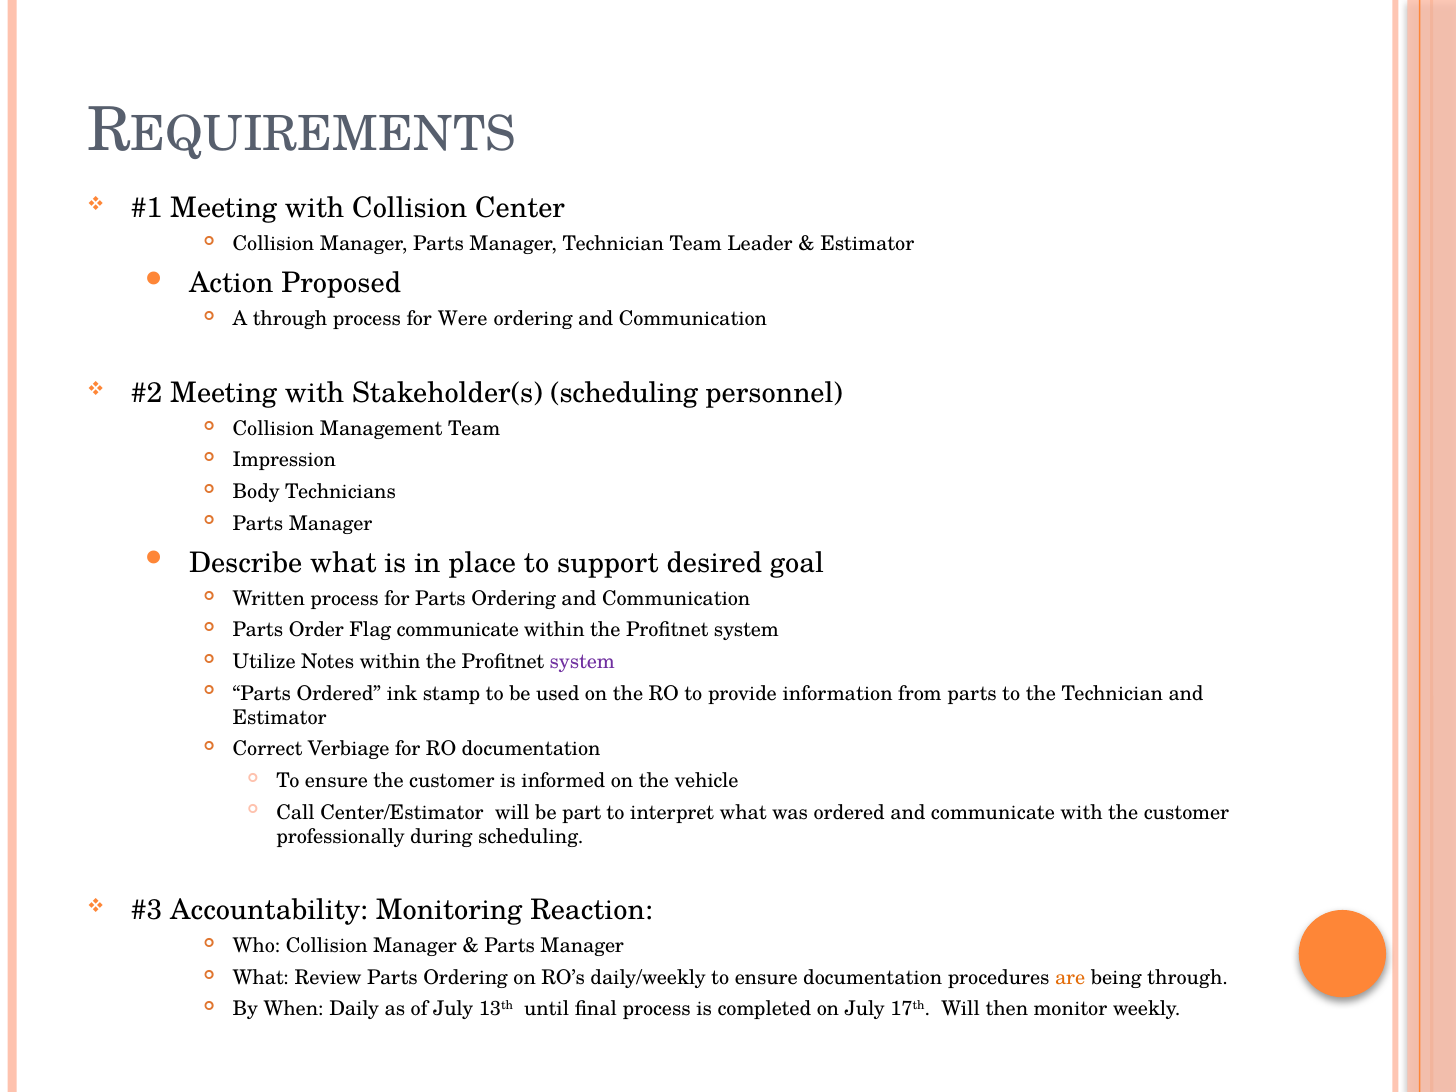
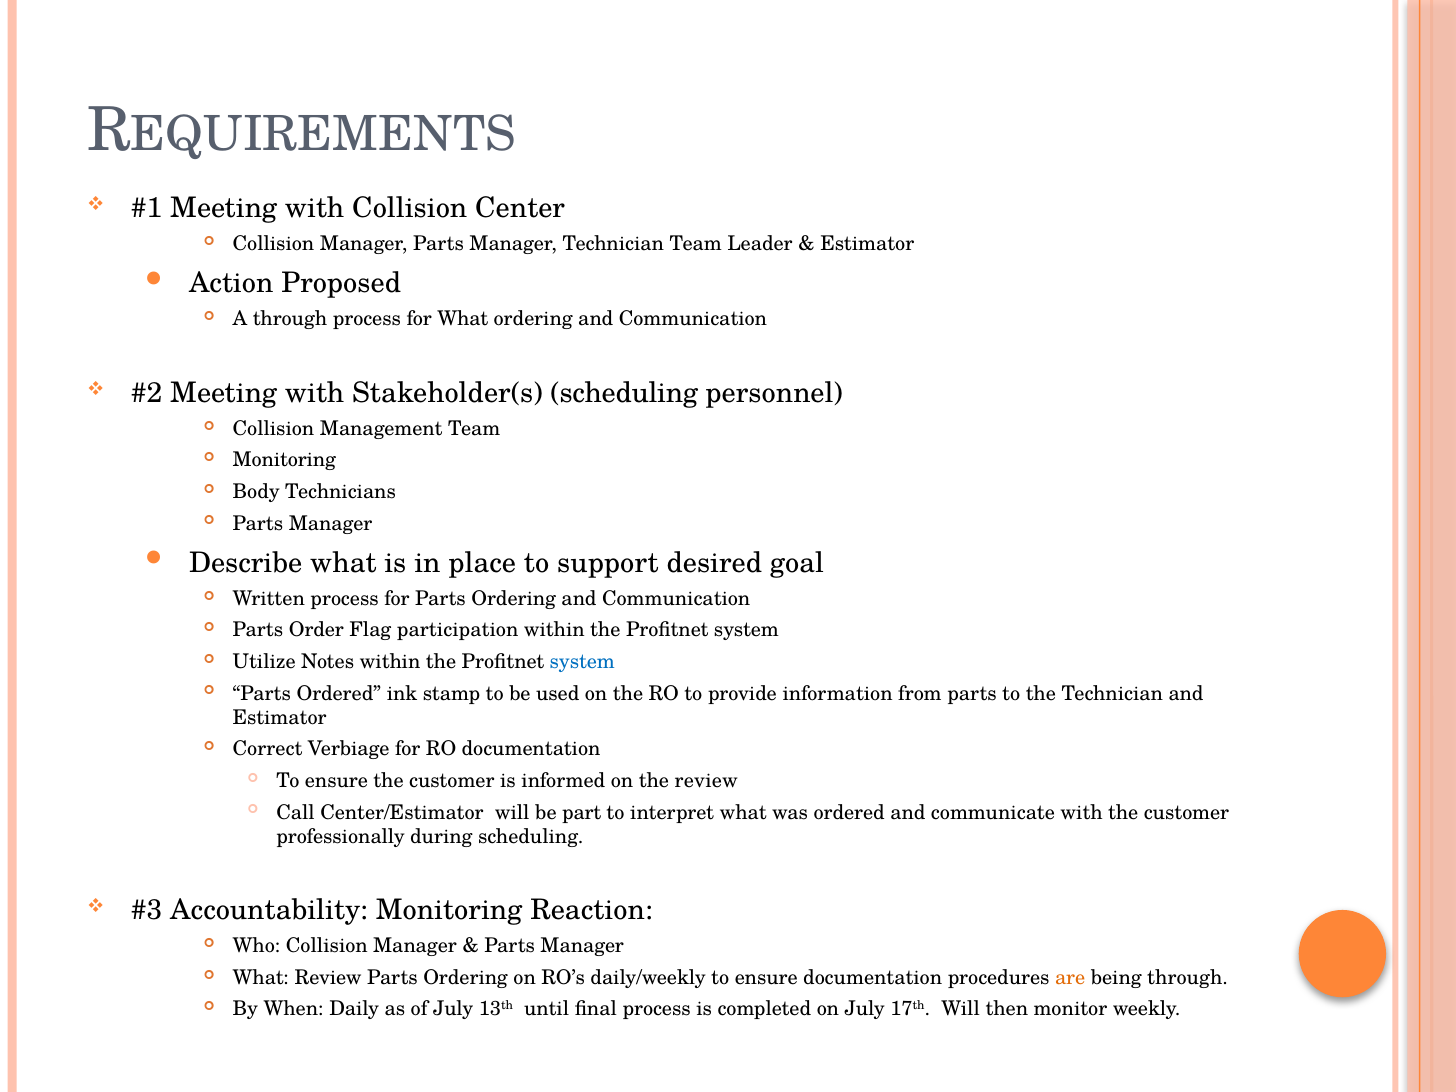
for Were: Were -> What (463, 319)
Impression: Impression -> Monitoring (284, 460)
Flag communicate: communicate -> participation (458, 630)
system colour: purple -> blue (582, 662)
the vehicle: vehicle -> review (706, 781)
